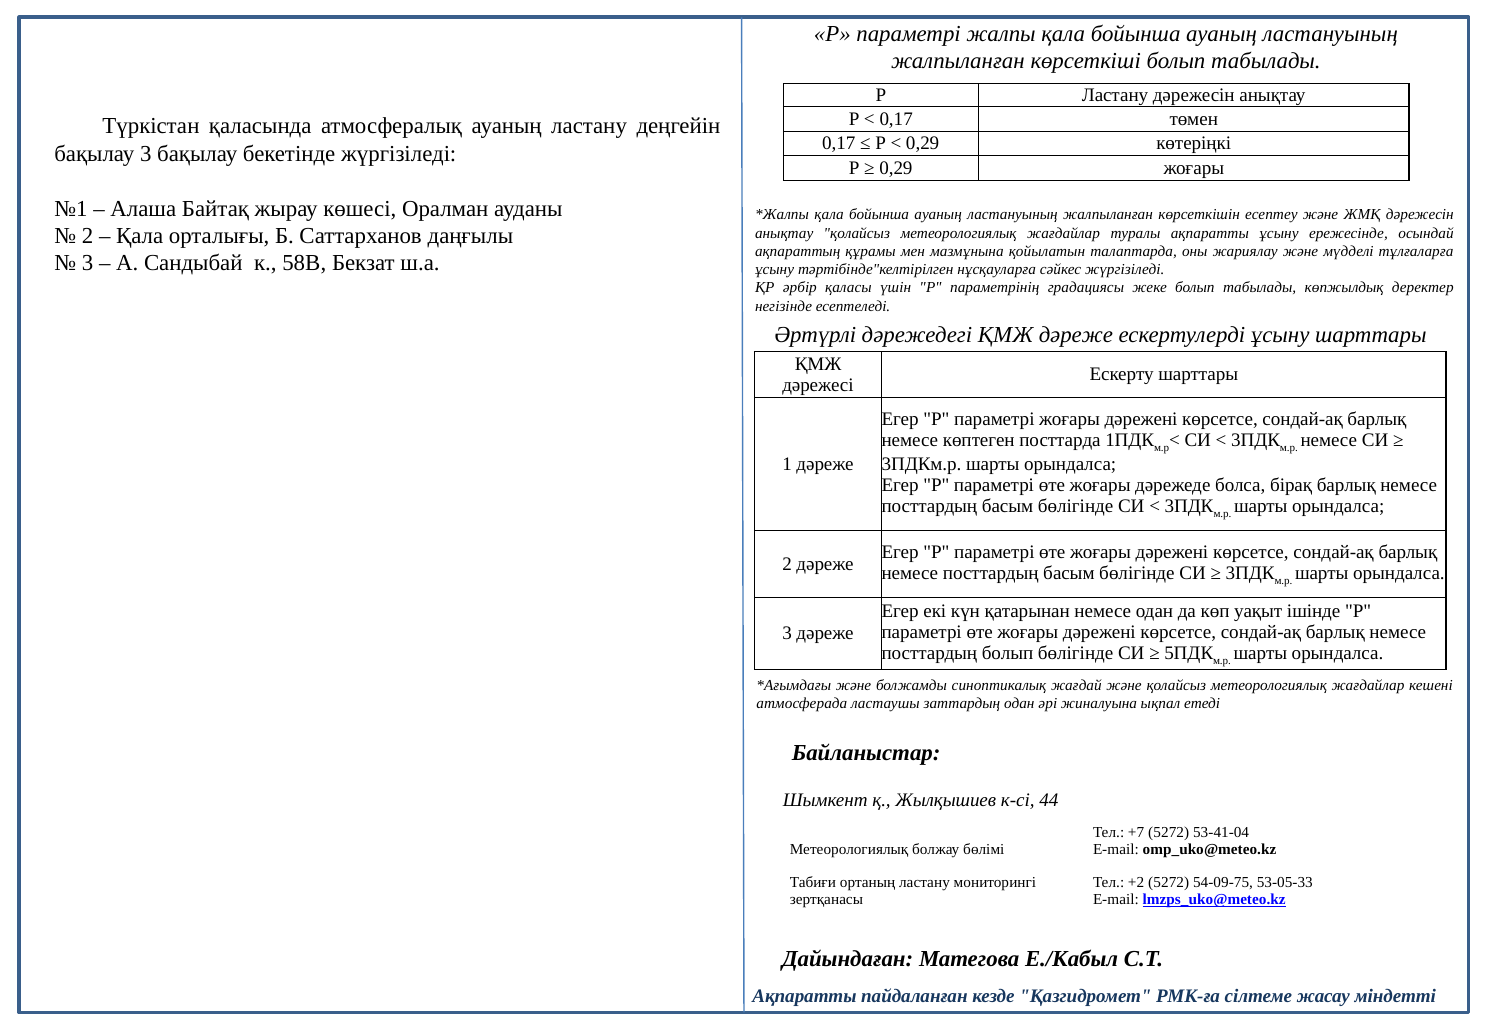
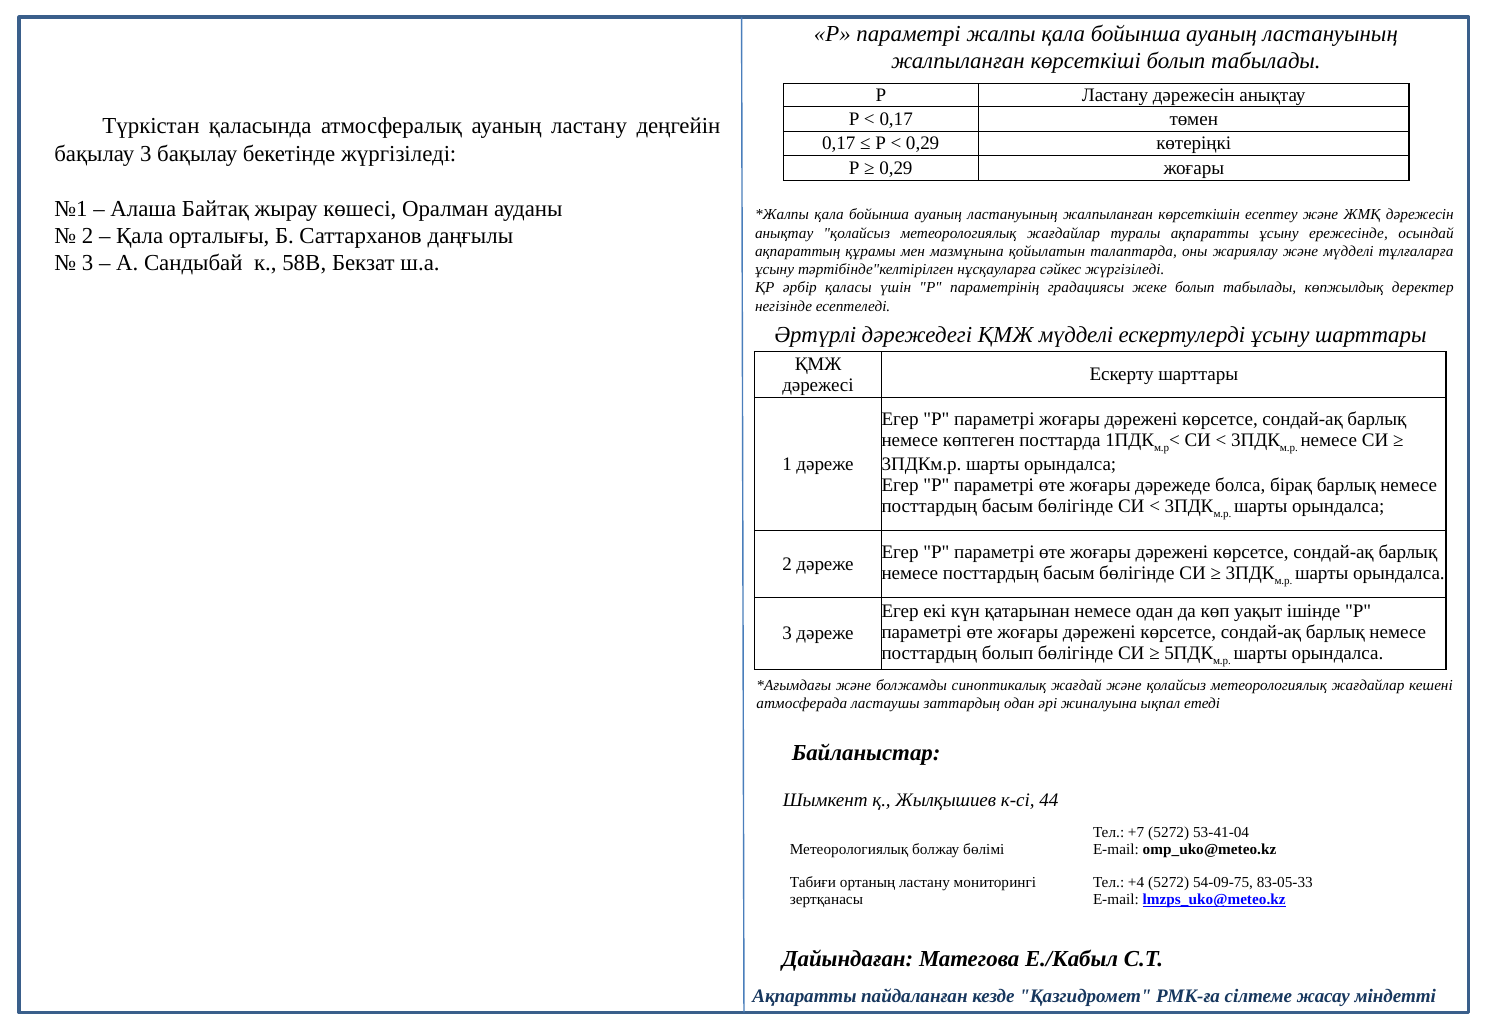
ҚМЖ дәреже: дәреже -> мүдделі (1076, 335)
+2: +2 -> +4 (1136, 883)
53-05-33: 53-05-33 -> 83-05-33 (1285, 883)
